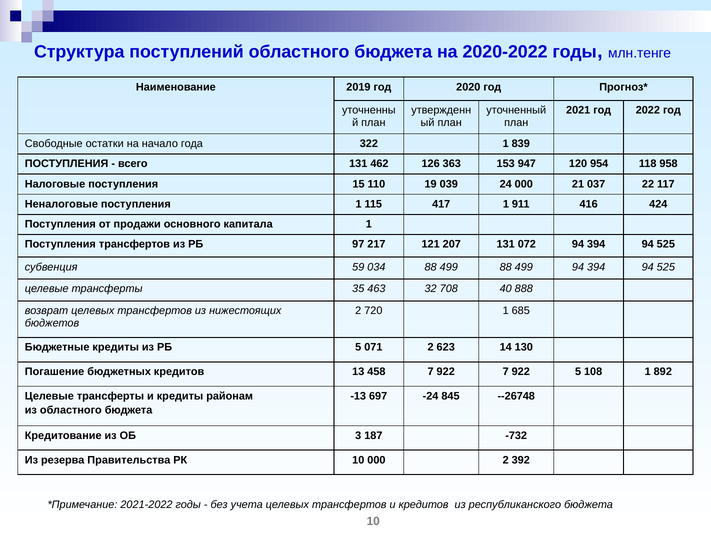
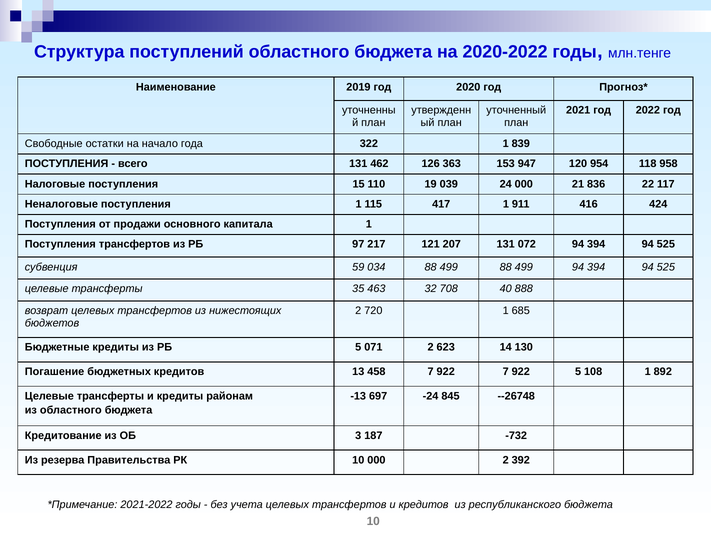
037: 037 -> 836 (596, 184)
